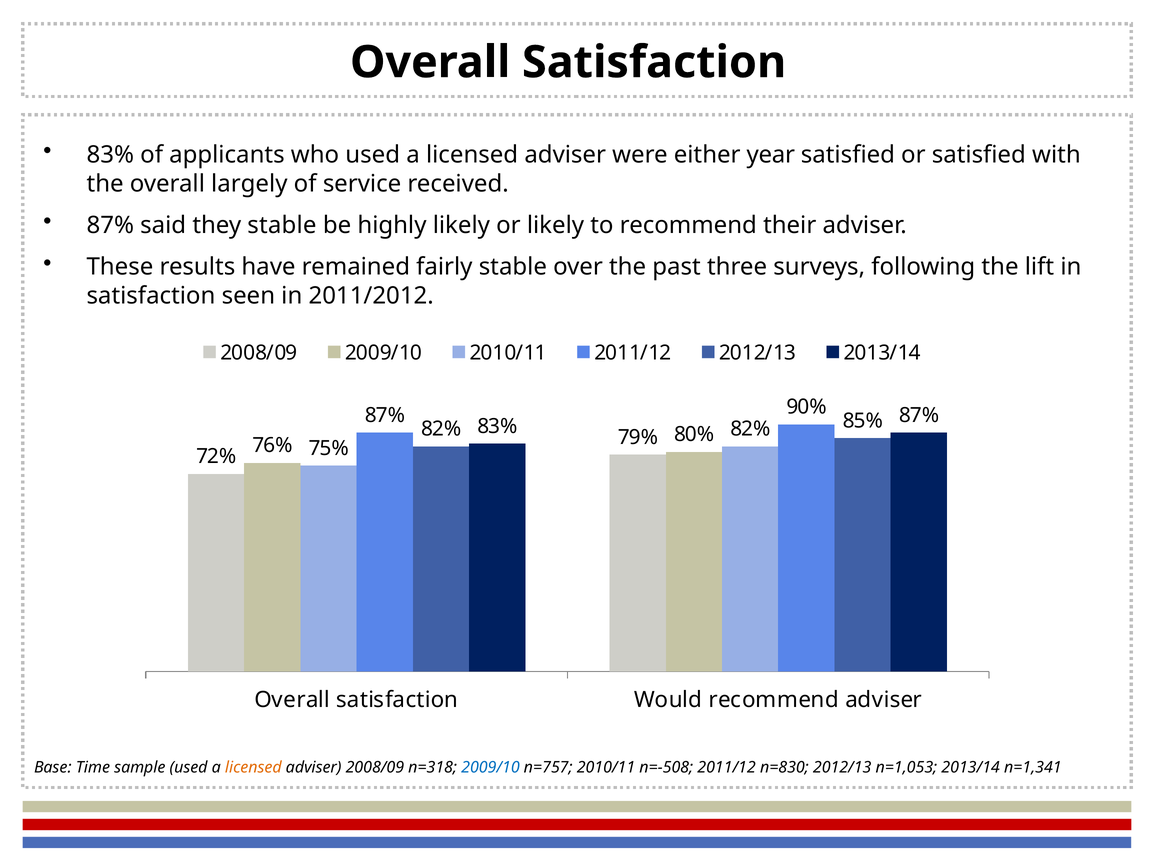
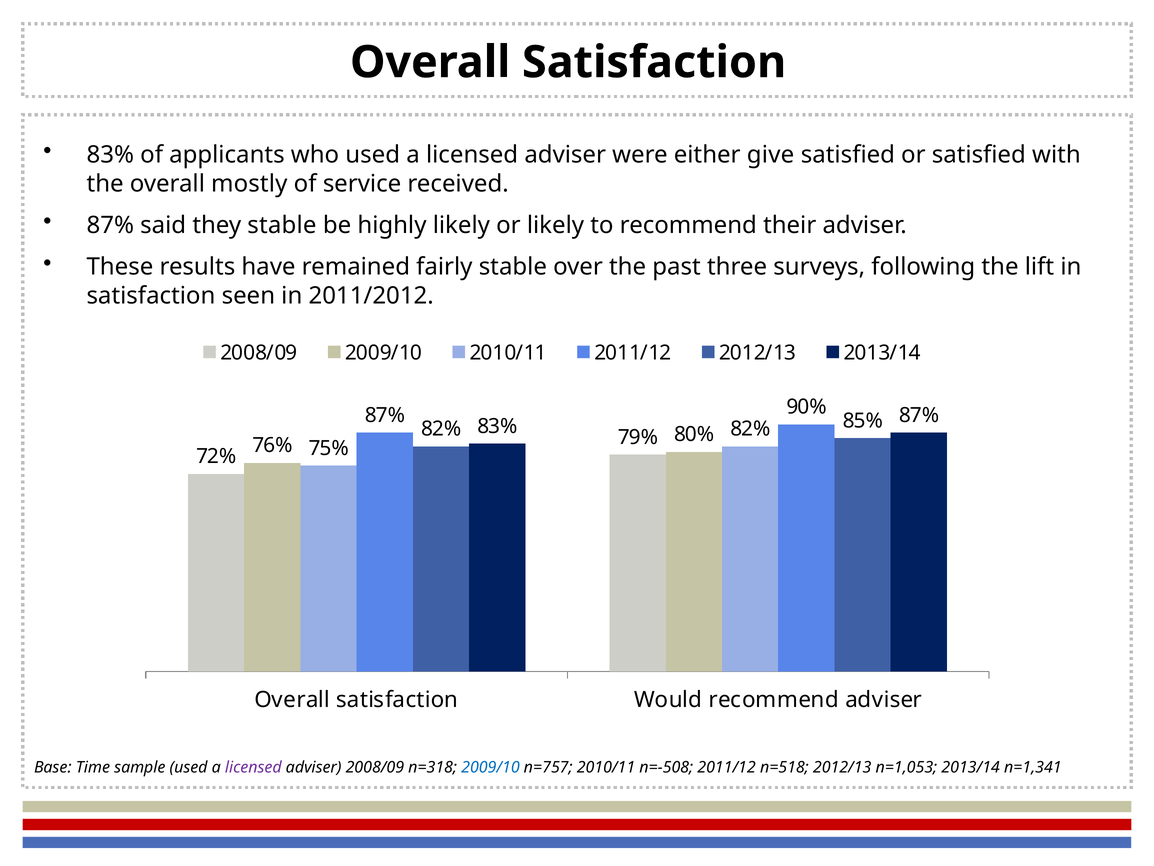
year: year -> give (771, 155)
largely: largely -> mostly (249, 184)
licensed colour: orange -> purple (253, 767)
n=830: n=830 -> n=518 (784, 767)
